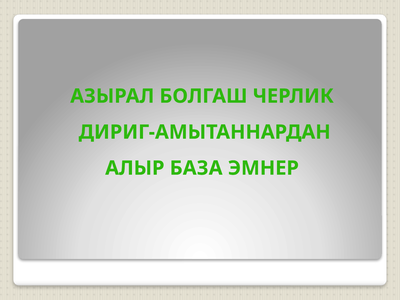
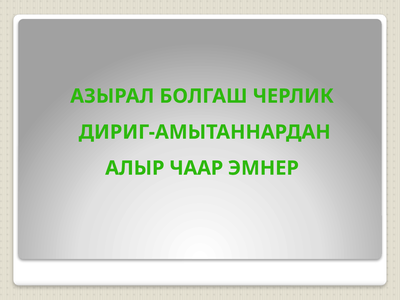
БАЗА: БАЗА -> ЧААР (196, 168)
